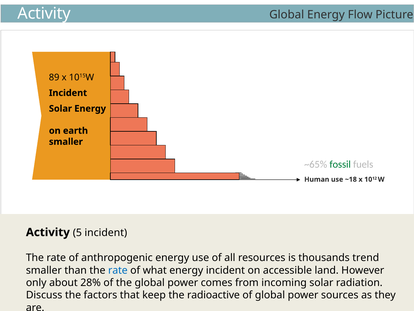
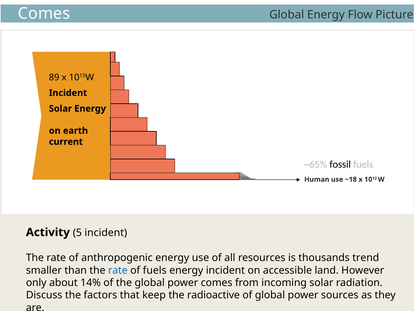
Activity: Activity -> Comes (44, 13)
smaller: smaller -> current (66, 142)
fossil colour: green -> black (340, 164)
of what: what -> fuels (155, 270)
28%: 28% -> 14% (91, 282)
